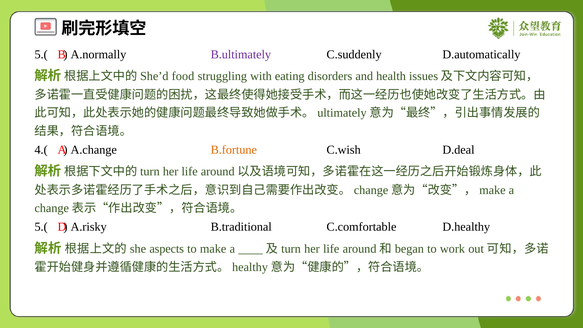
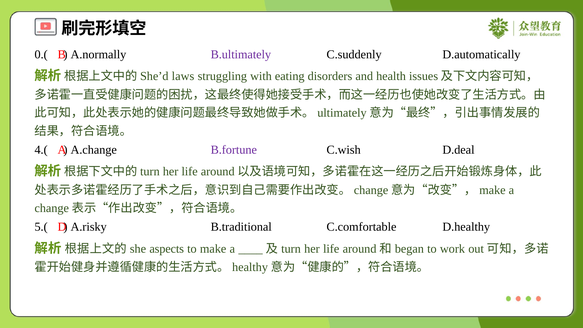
5.(: 5.( -> 0.( (41, 55)
food: food -> laws (183, 76)
B.fortune colour: orange -> purple (234, 150)
